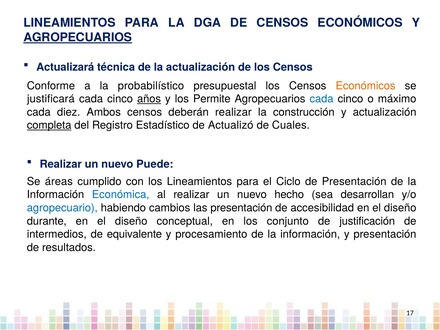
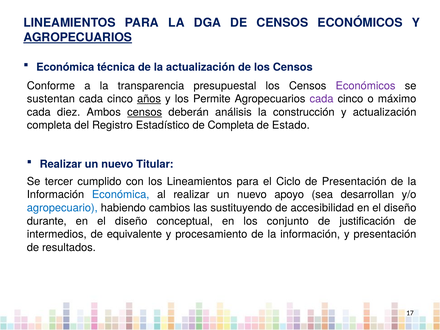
Actualizará: Actualizará -> Económica (65, 67)
probabilístico: probabilístico -> transparencia (151, 86)
Económicos colour: orange -> purple (366, 86)
justificará: justificará -> sustentan (51, 99)
cada colour: blue -> purple (322, 99)
censos underline: none -> present (145, 112)
deberán realizar: realizar -> análisis (233, 112)
completa underline: present -> none (49, 125)
de Actualizó: Actualizó -> Completa (231, 125)
Cuales: Cuales -> Estado (291, 125)
Puede: Puede -> Titular (155, 164)
áreas: áreas -> tercer (59, 181)
hecho: hecho -> apoyo (289, 195)
las presentación: presentación -> sustituyendo (241, 208)
